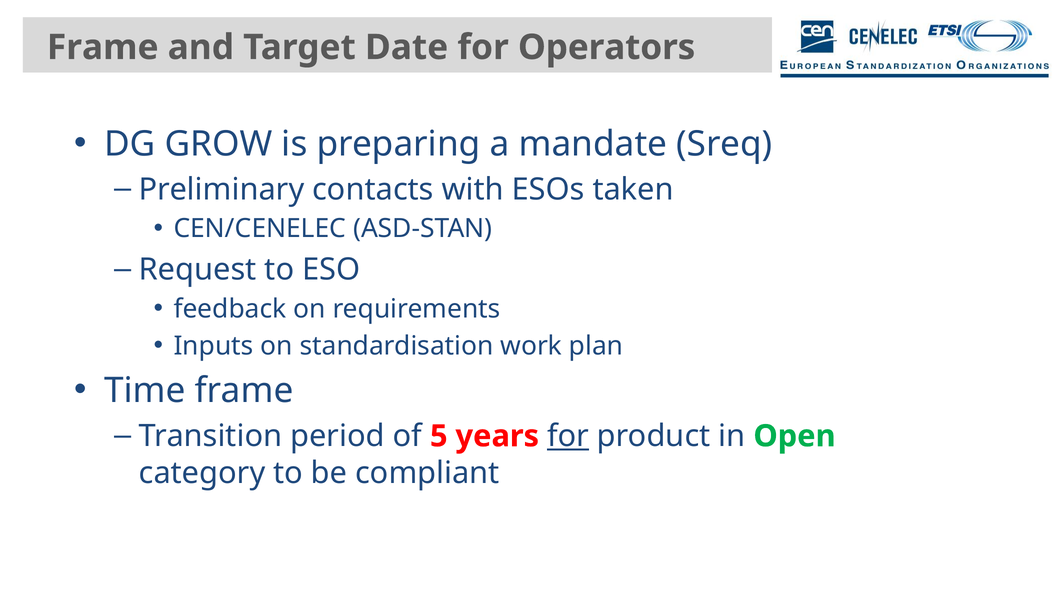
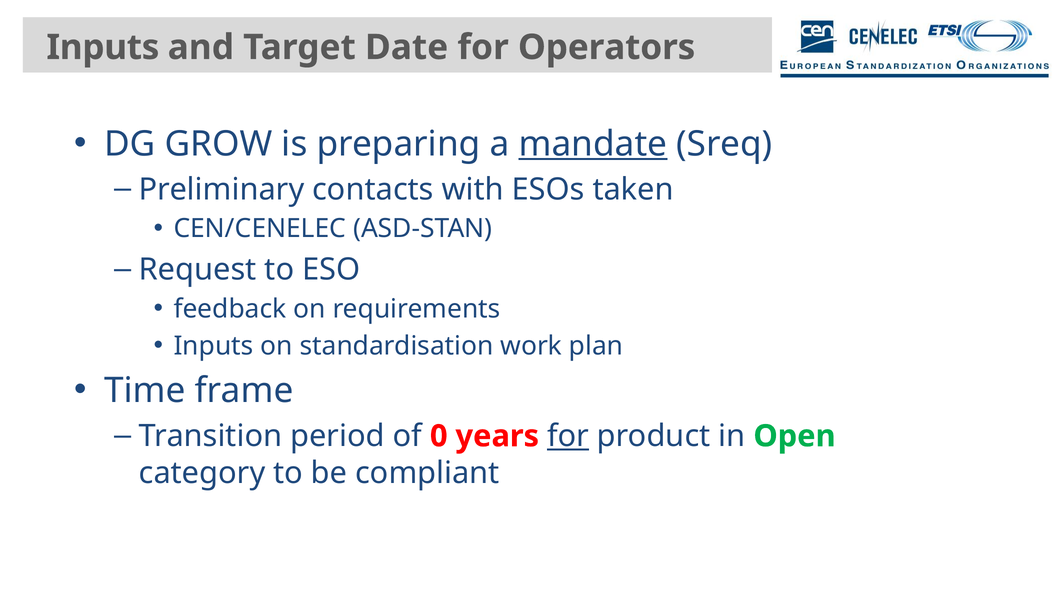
Frame: Frame -> Inputs (103, 47)
mandate underline: none -> present (593, 144)
5: 5 -> 0 (439, 436)
